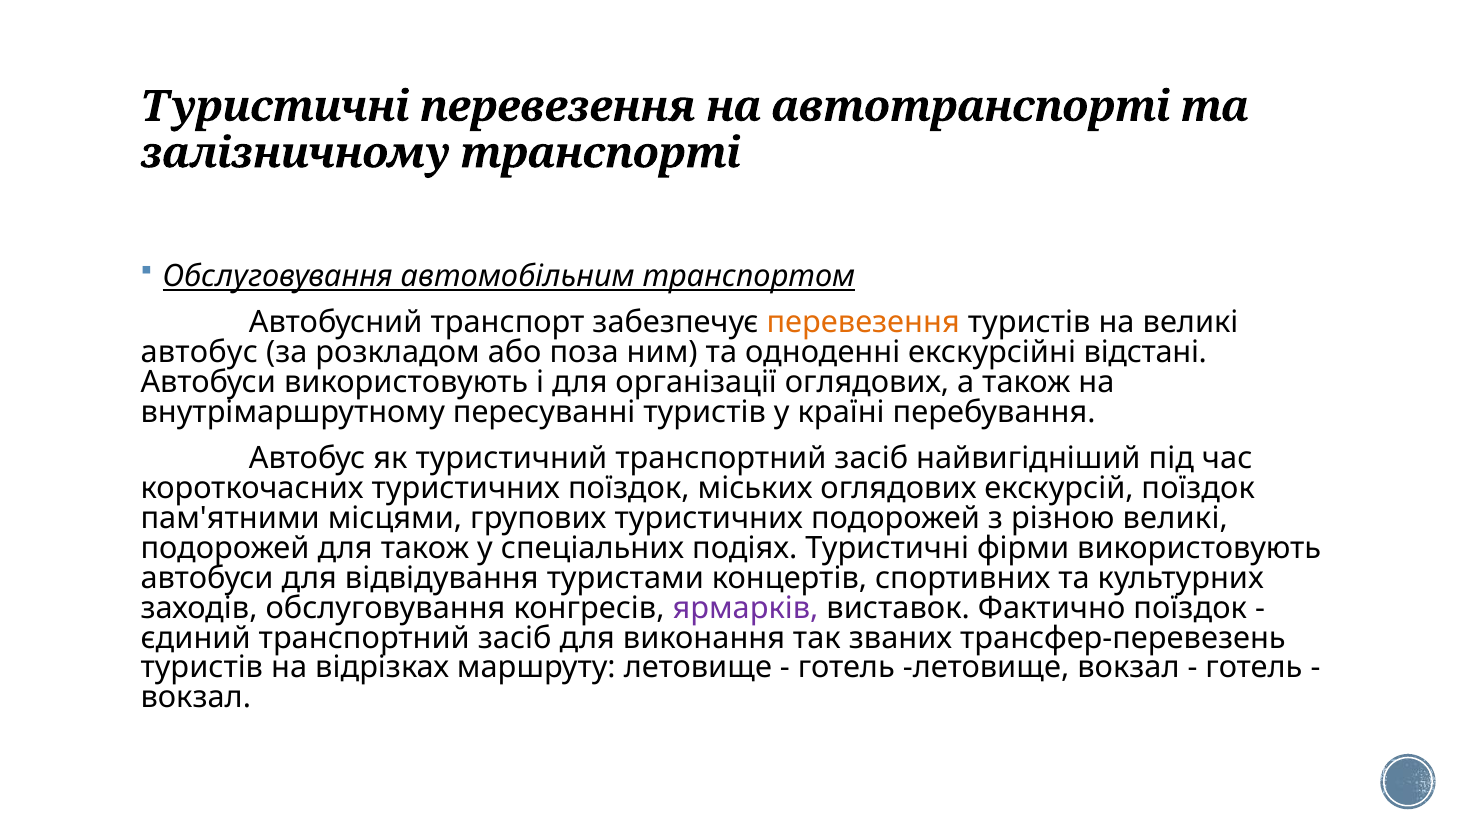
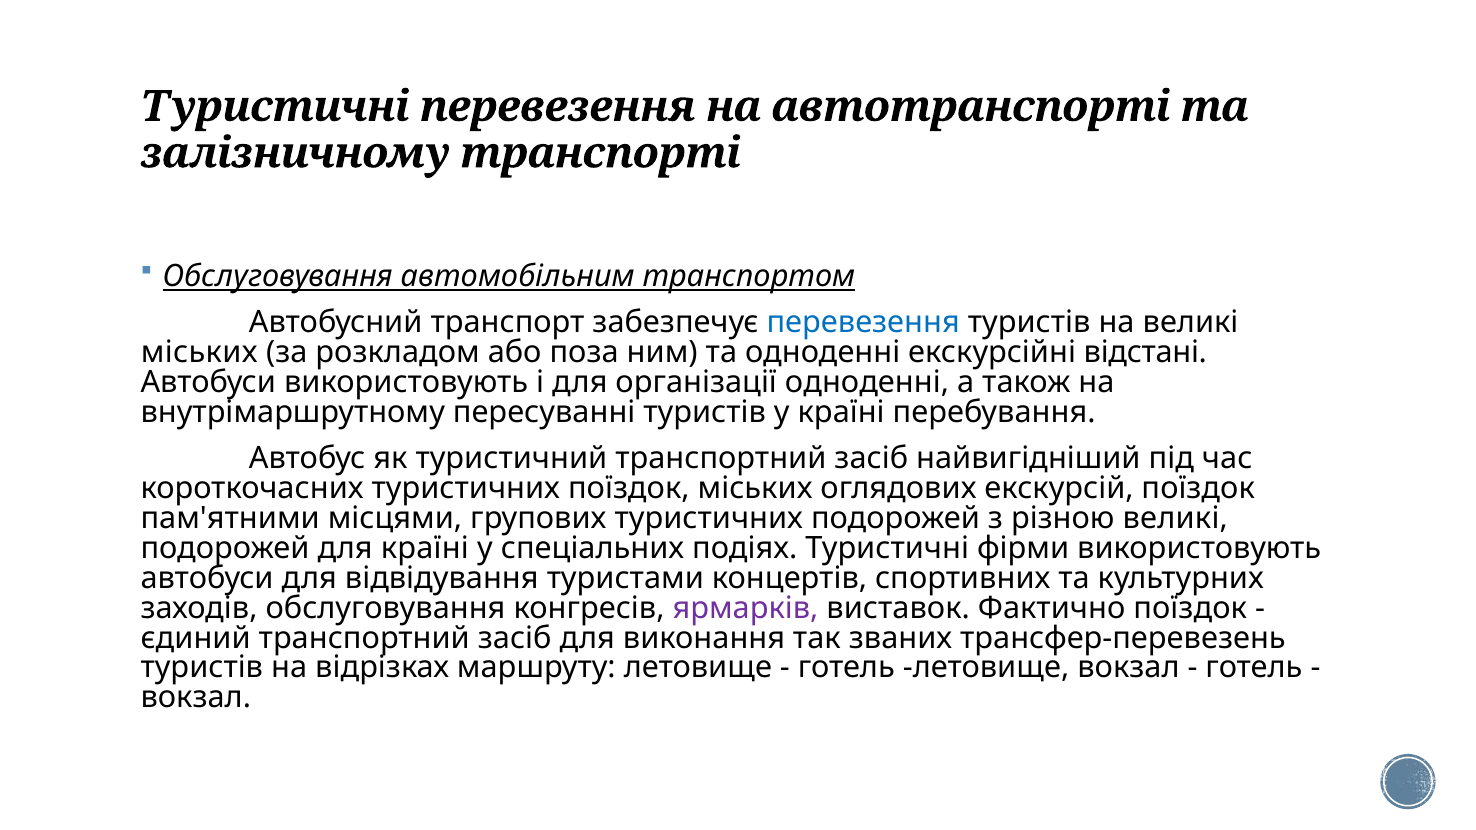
перевезення colour: orange -> blue (863, 323)
автобус: автобус -> міських (199, 352)
організації оглядових: оглядових -> одноденні (867, 382)
для також: також -> країні (425, 548)
